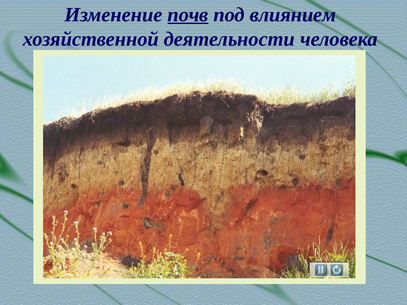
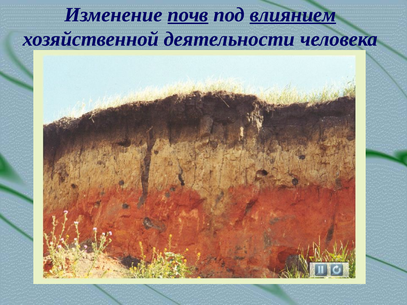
влиянием underline: none -> present (293, 15)
